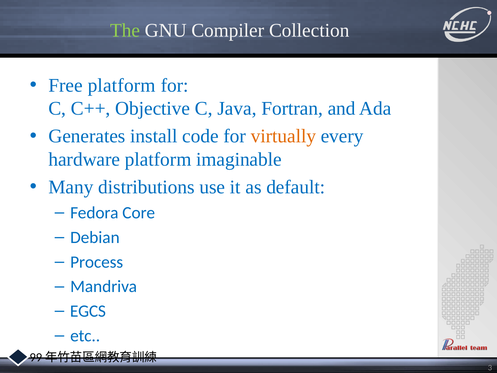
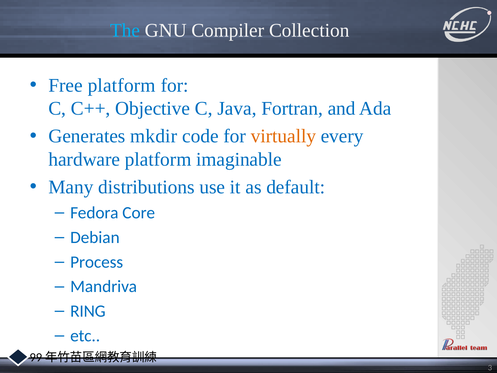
The colour: light green -> light blue (125, 30)
install: install -> mkdir (154, 136)
EGCS: EGCS -> RING (88, 311)
